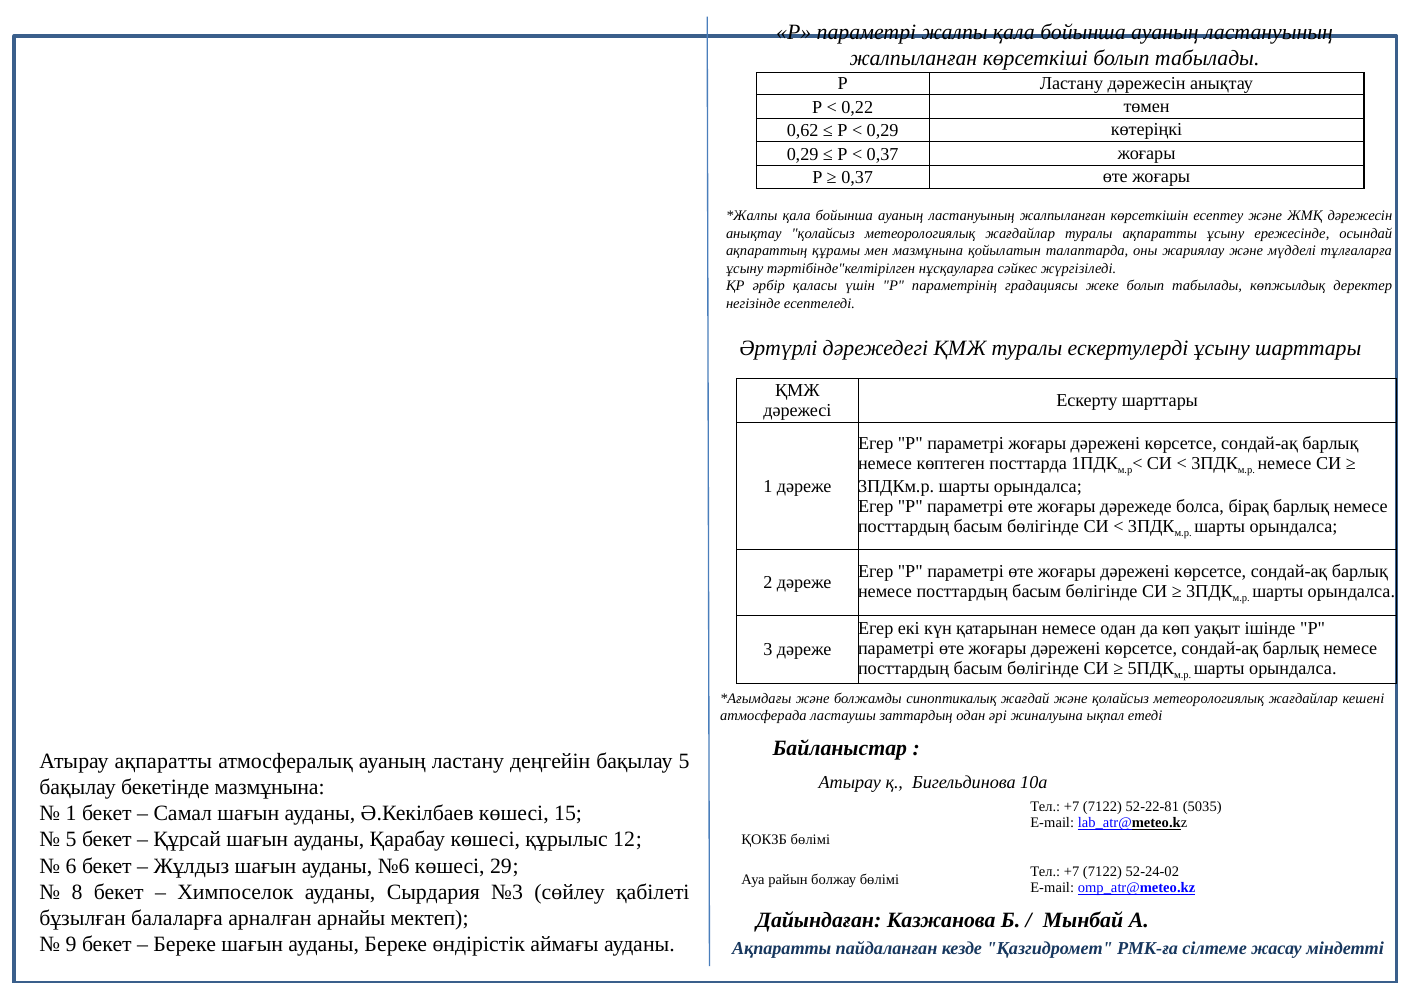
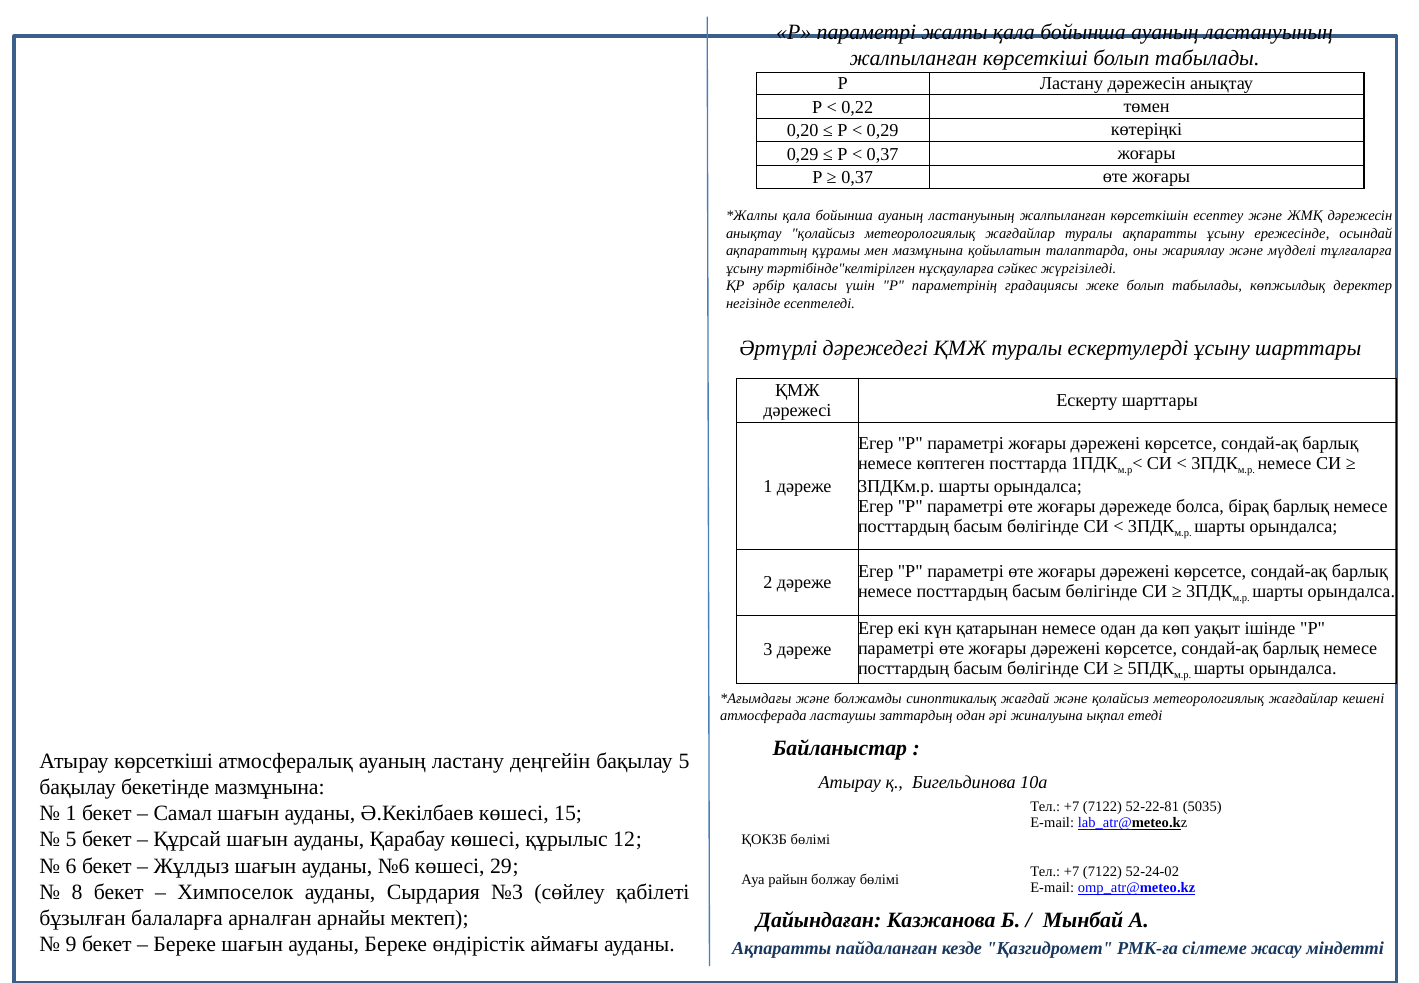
0,62: 0,62 -> 0,20 (803, 131)
Атырау ақпаратты: ақпаратты -> көрсеткіші (164, 760)
